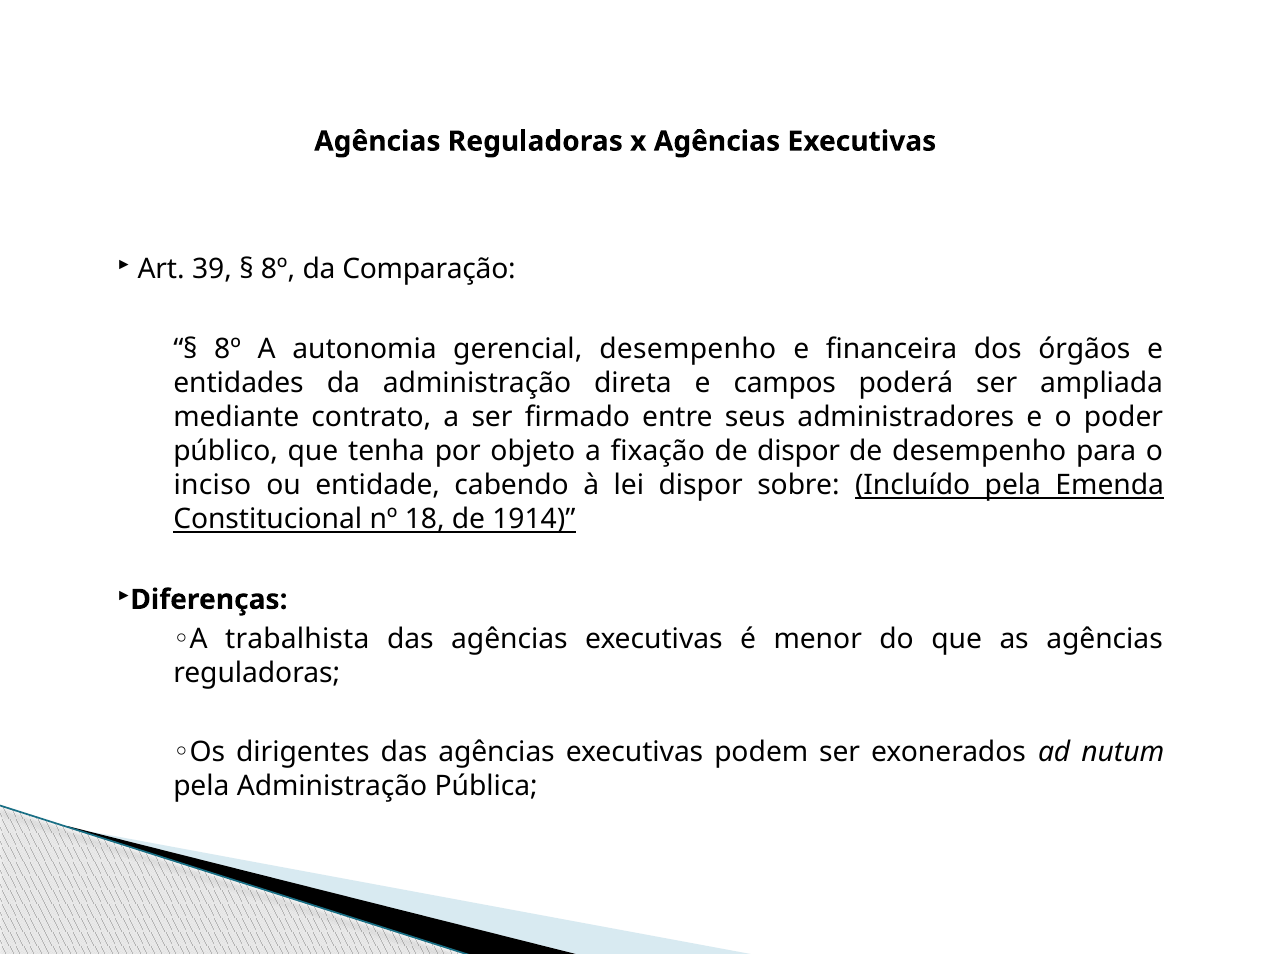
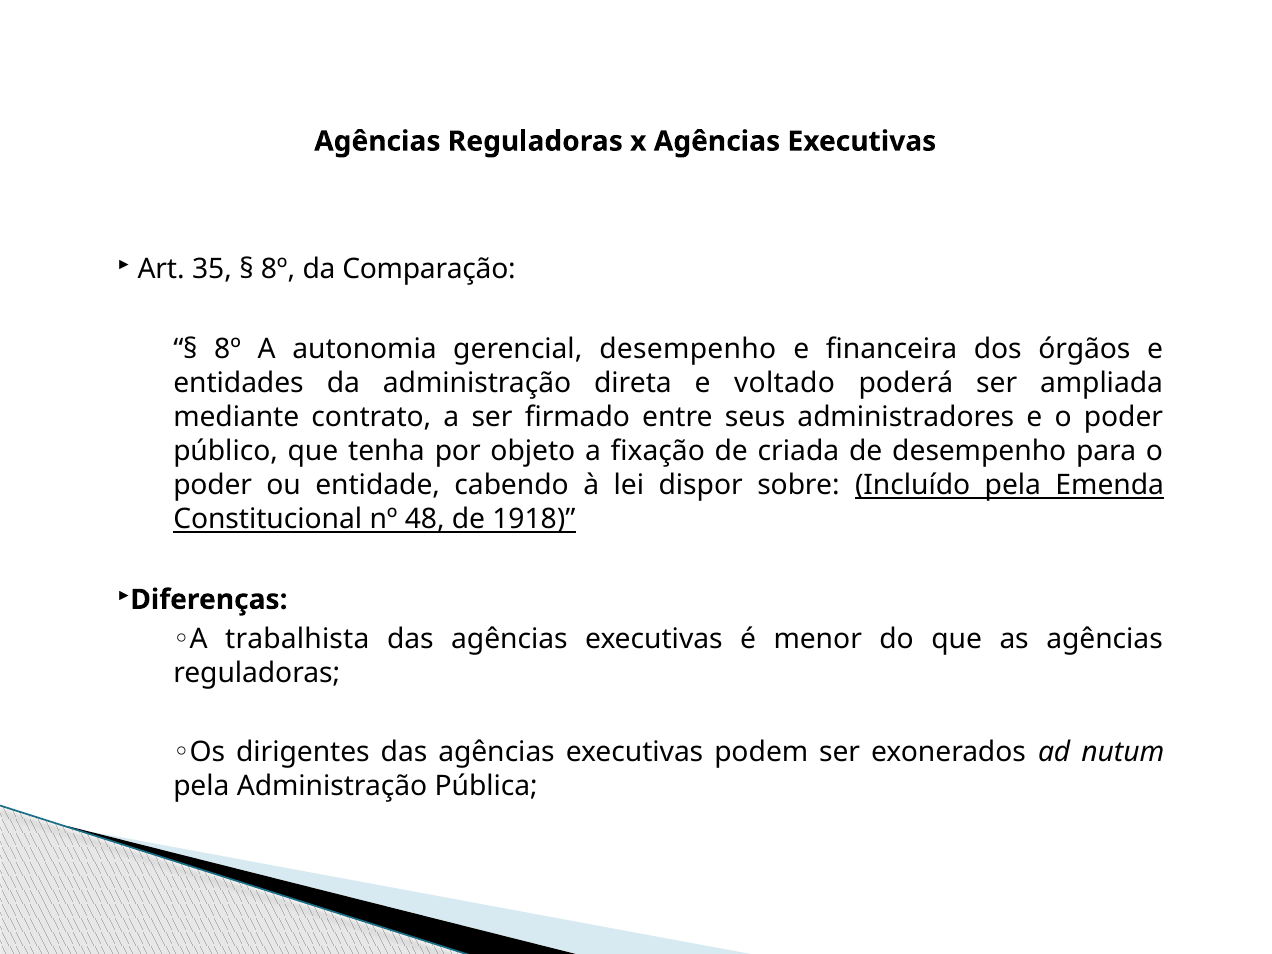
39: 39 -> 35 (212, 269)
campos: campos -> voltado (784, 383)
de dispor: dispor -> criada (798, 451)
inciso: inciso -> poder (213, 485)
18: 18 -> 48 (425, 519)
1914: 1914 -> 1918 (534, 519)
